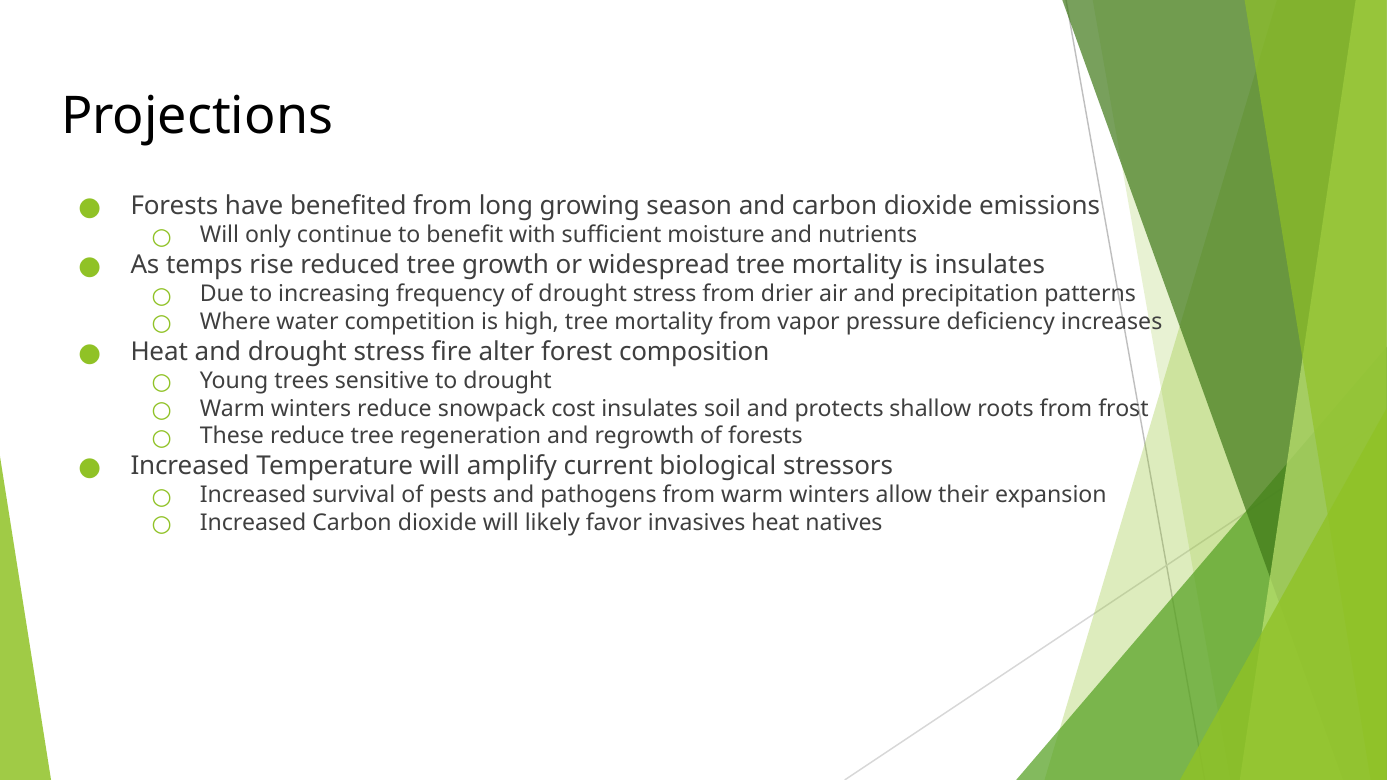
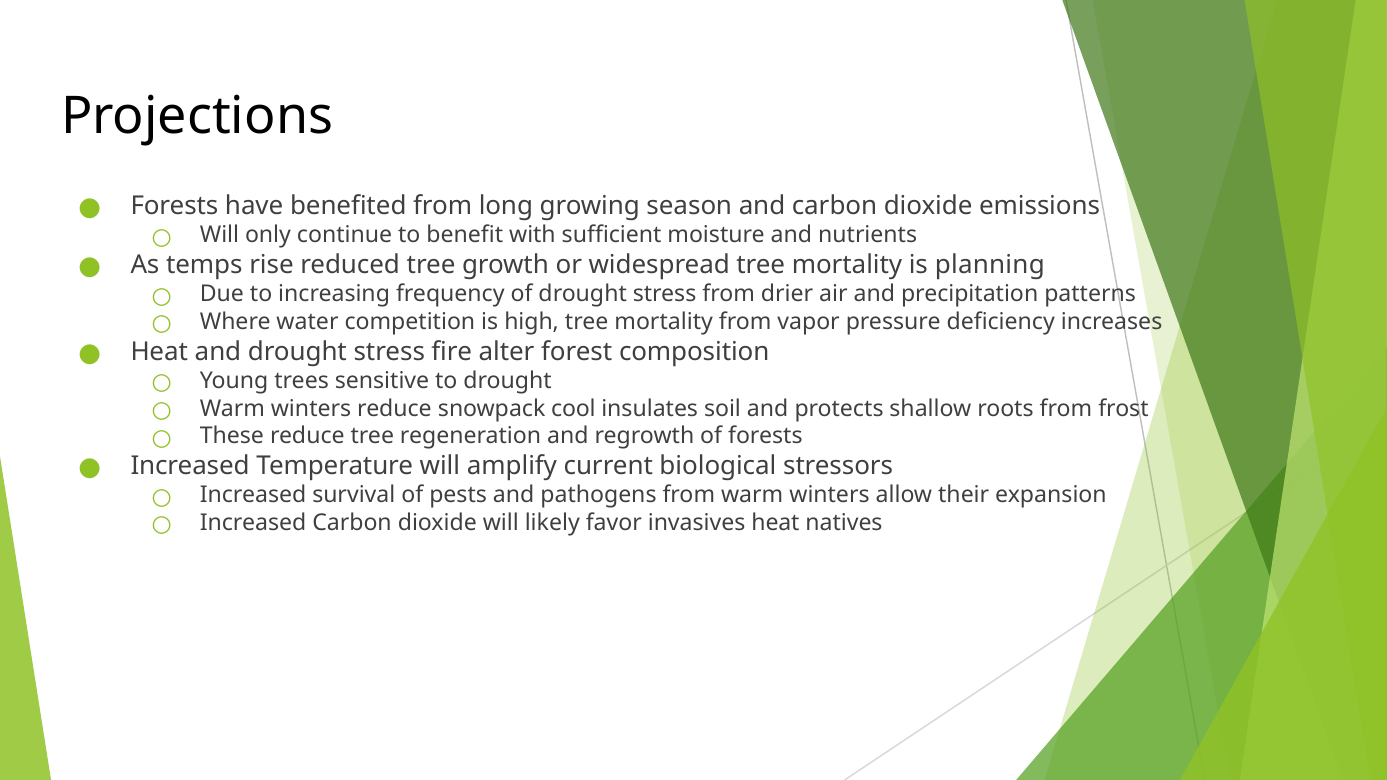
is insulates: insulates -> planning (990, 265)
cost: cost -> cool (573, 409)
